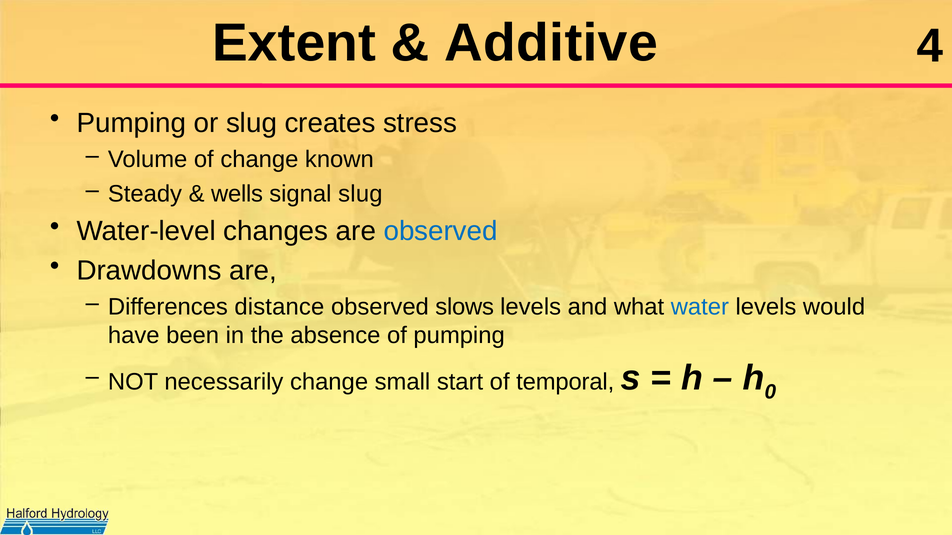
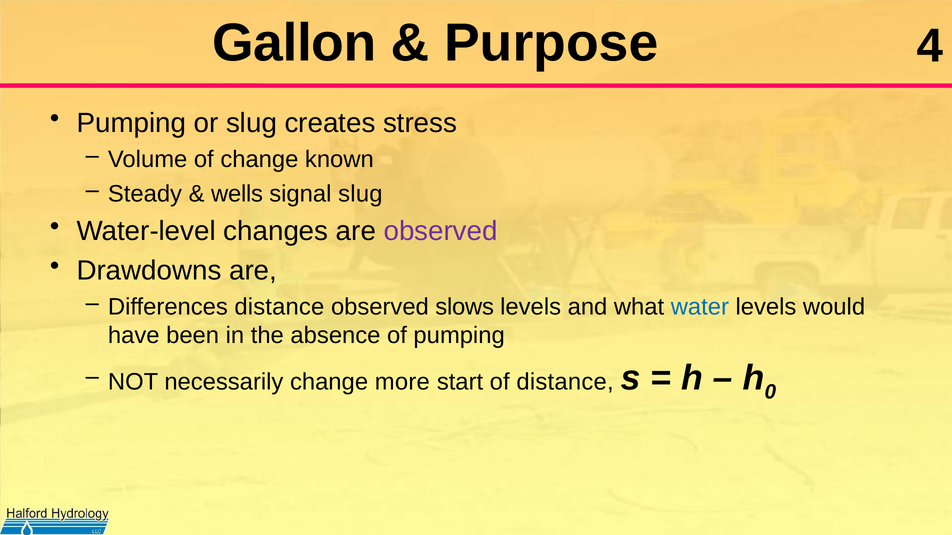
Extent: Extent -> Gallon (294, 43)
Additive: Additive -> Purpose (551, 43)
observed colour: blue -> purple (441, 231)
small: small -> more (402, 382)
of temporal: temporal -> distance (565, 382)
